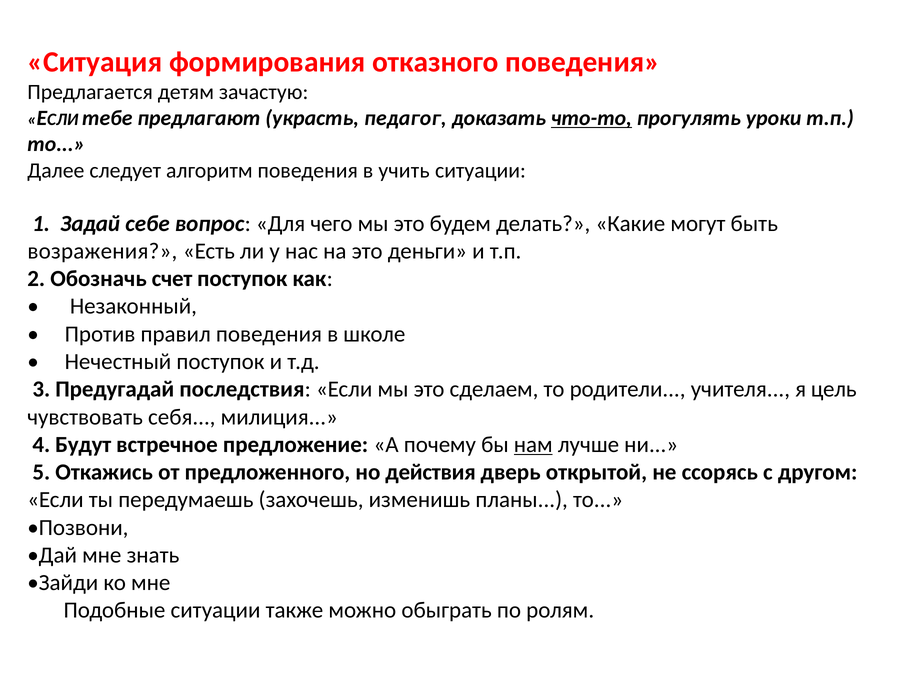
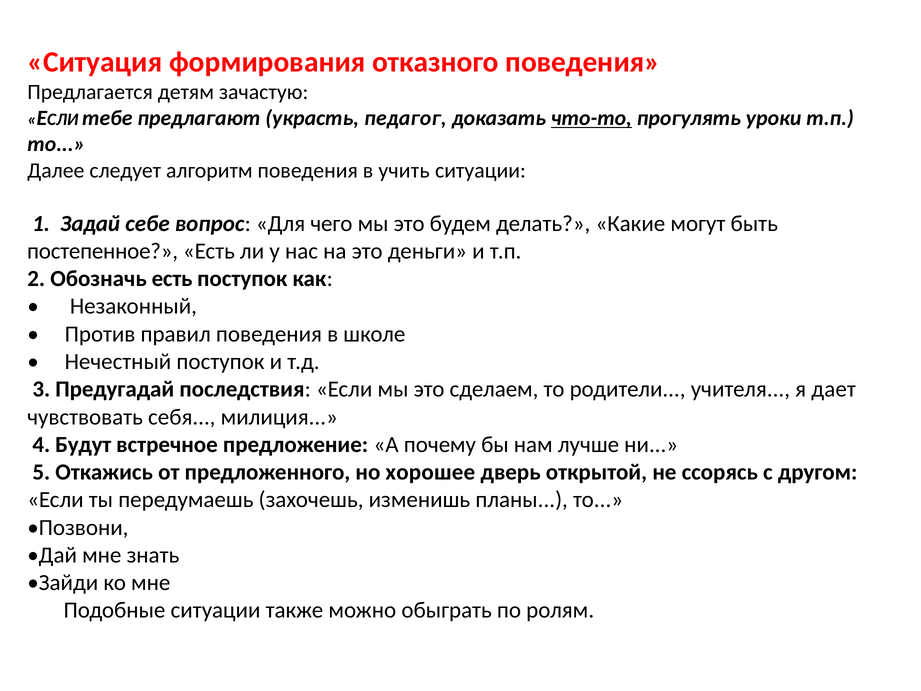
возражения: возражения -> постепенное (103, 251)
Обозначь счет: счет -> есть (172, 279)
цель: цель -> дает (834, 389)
нам underline: present -> none (533, 444)
действия: действия -> хорошее (430, 472)
